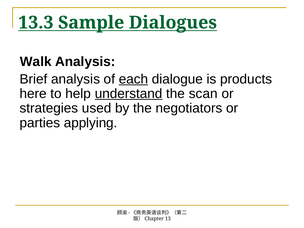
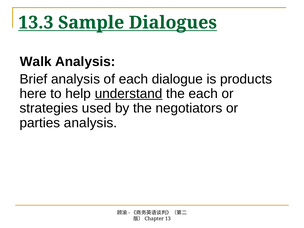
each underline: present -> none (133, 79)
the scan: scan -> each (203, 94)
parties applying: applying -> analysis (91, 123)
